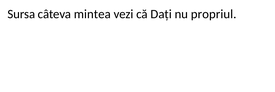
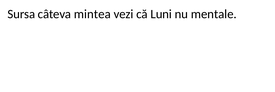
Dați: Dați -> Luni (161, 14)
propriul: propriul -> mentale (214, 14)
